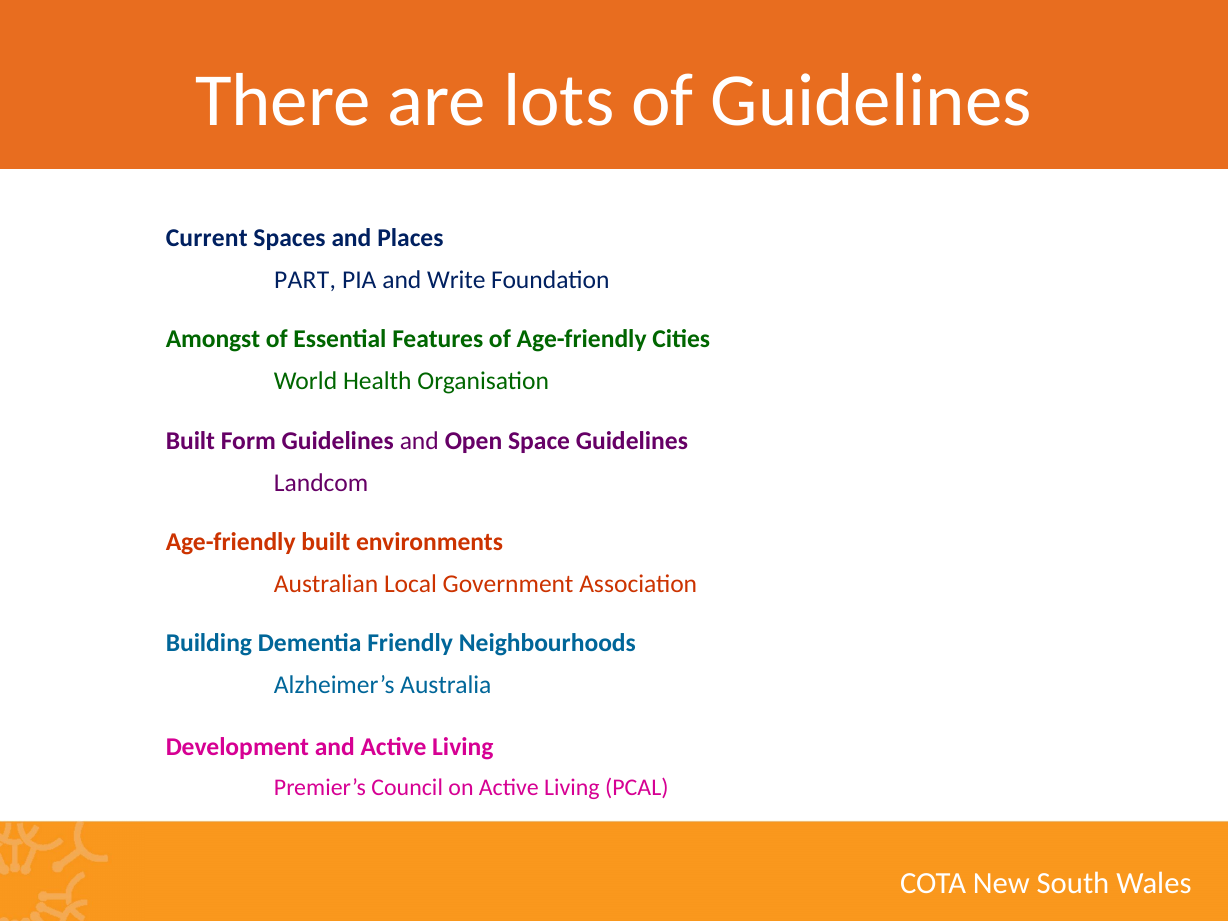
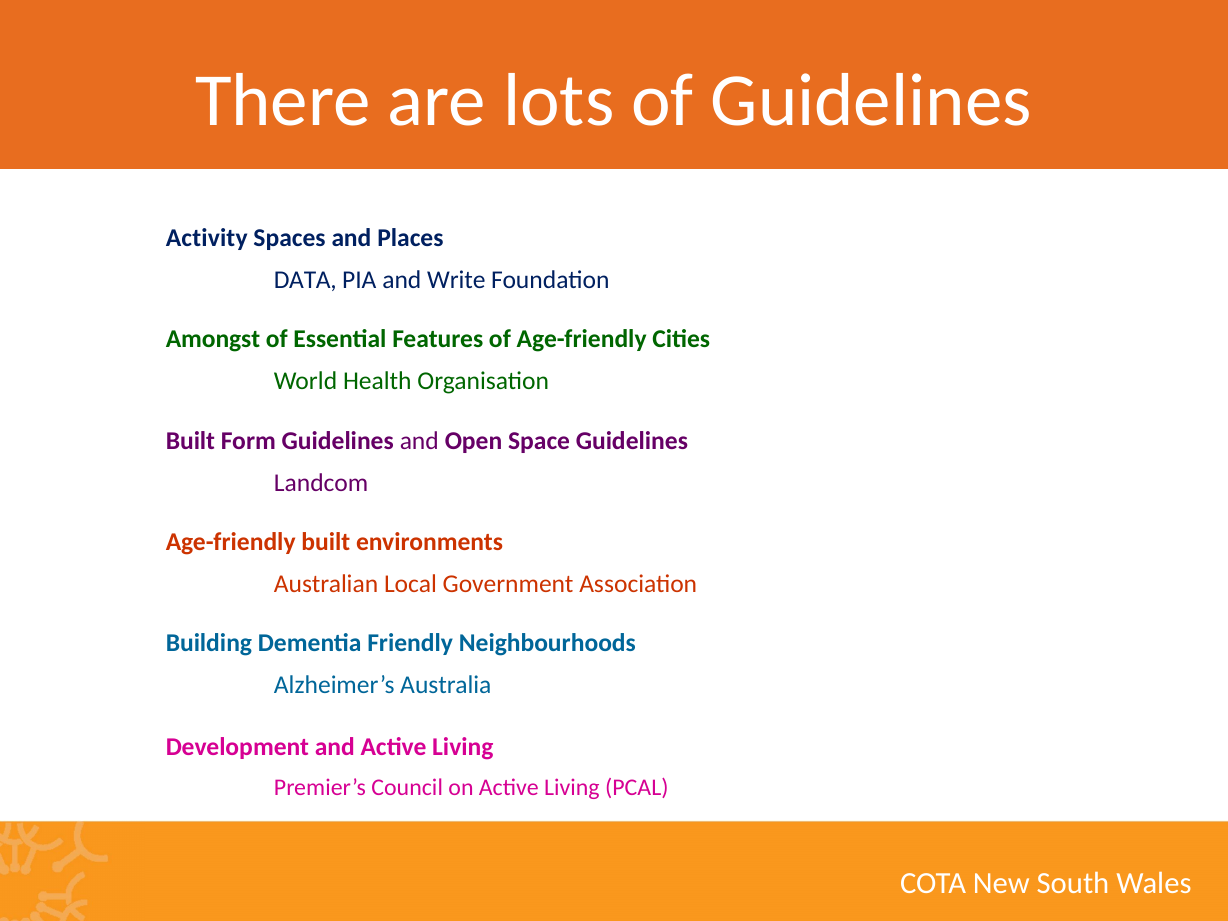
Current: Current -> Activity (207, 238)
PART: PART -> DATA (305, 280)
